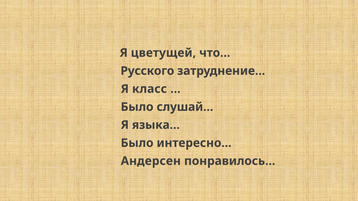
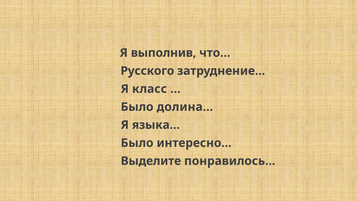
цветущей: цветущей -> выполнив (164, 53)
слушай…: слушай… -> долина… (185, 107)
Андерсен: Андерсен -> Выделите (151, 161)
